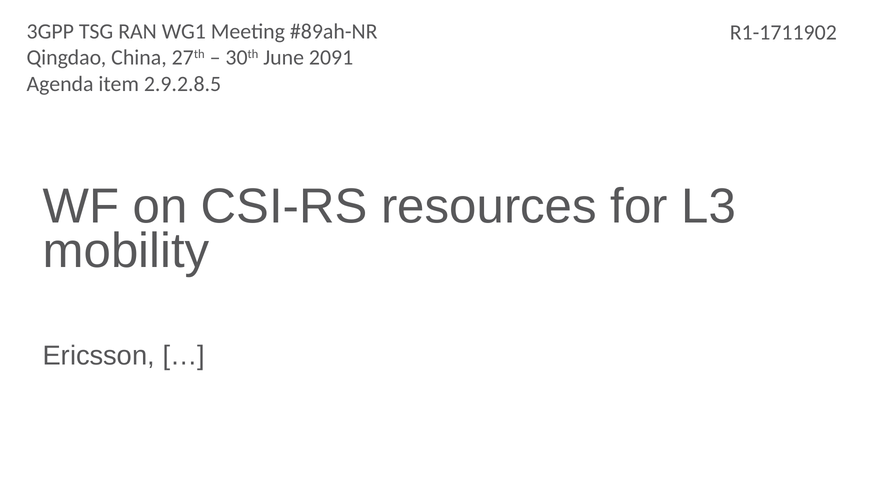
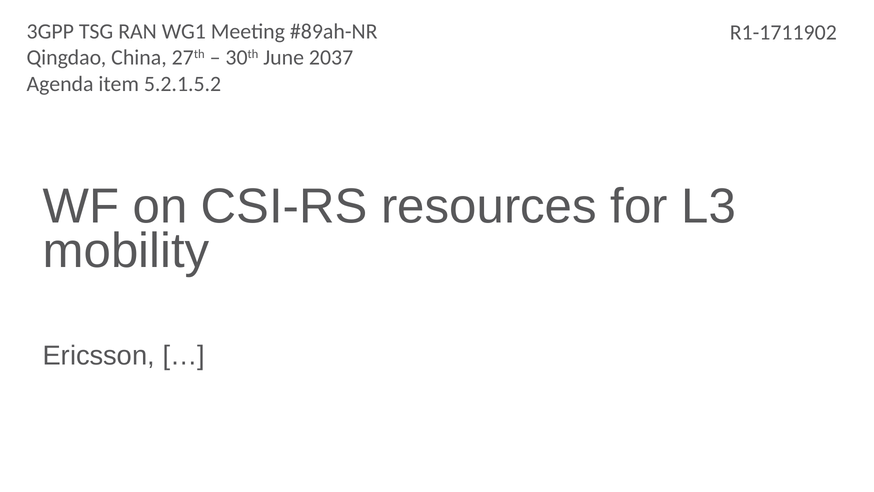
2091: 2091 -> 2037 (331, 58)
2.9.2.8.5: 2.9.2.8.5 -> 5.2.1.5.2 (183, 84)
